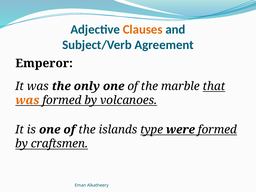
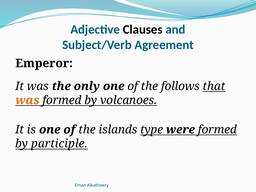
Clauses colour: orange -> black (143, 30)
marble: marble -> follows (180, 86)
craftsmen: craftsmen -> participle (59, 144)
